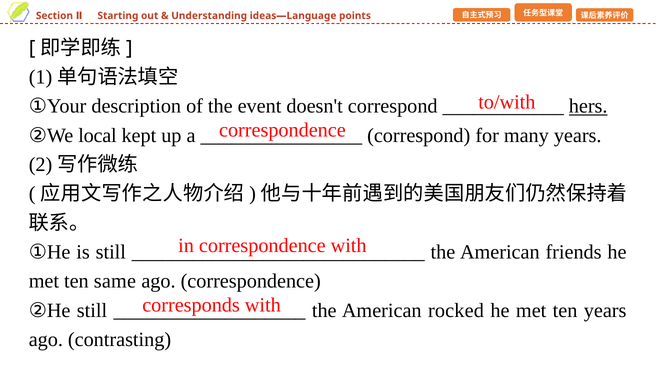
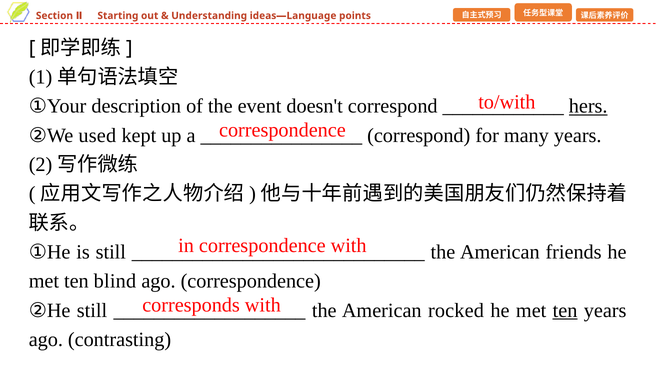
local: local -> used (97, 135)
same: same -> blind (115, 281)
ten underline: none -> present (565, 310)
